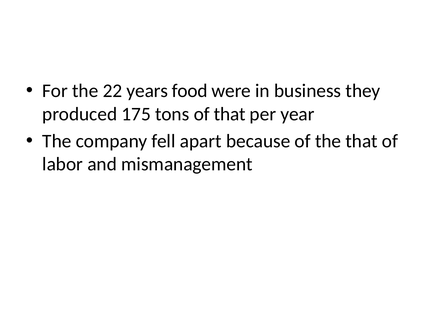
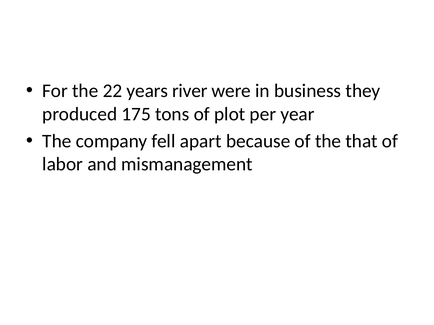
food: food -> river (190, 91)
of that: that -> plot (230, 114)
